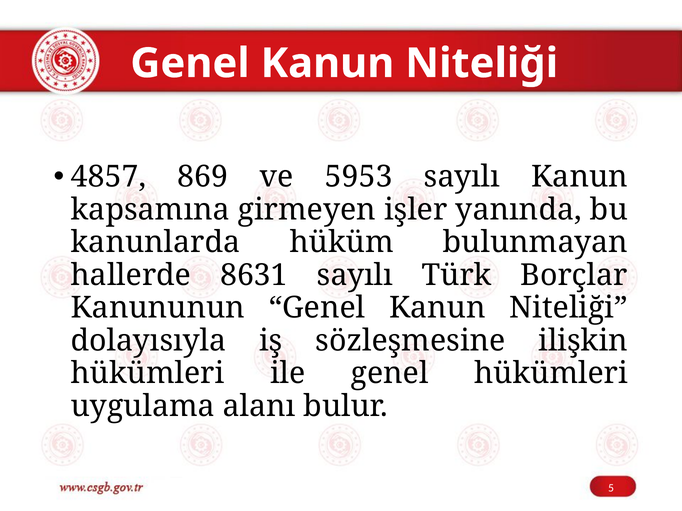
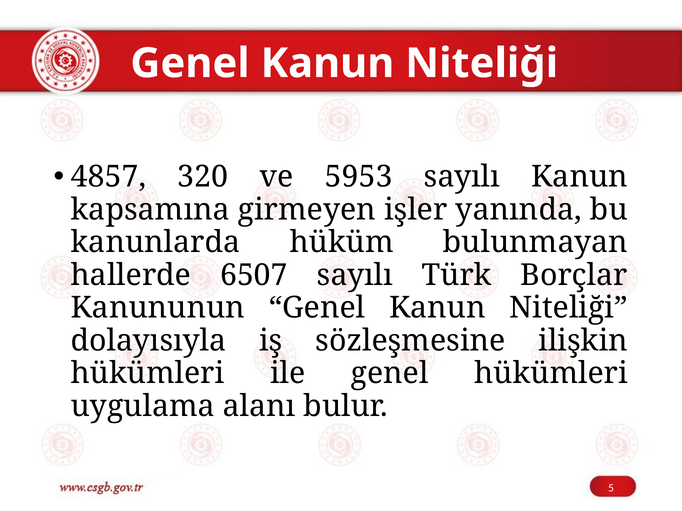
869: 869 -> 320 (203, 177)
8631: 8631 -> 6507 (254, 275)
